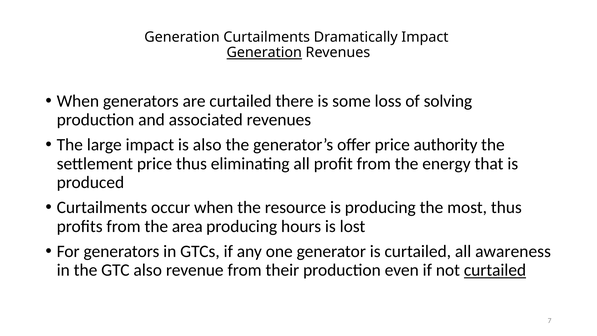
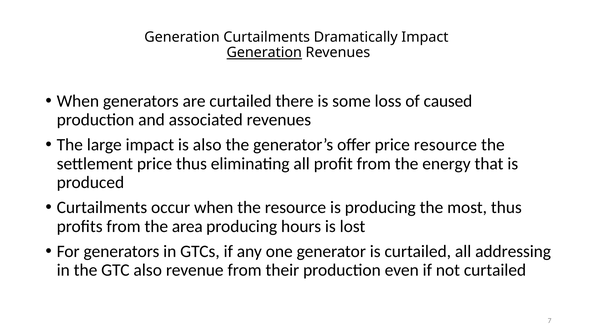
solving: solving -> caused (448, 101)
price authority: authority -> resource (445, 145)
awareness: awareness -> addressing (513, 251)
curtailed underline: present -> none (495, 270)
